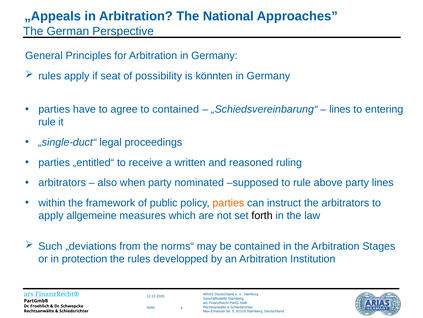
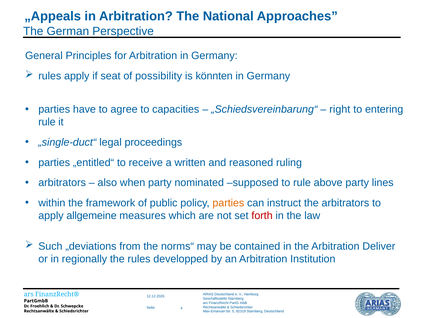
to contained: contained -> capacities (176, 109)
lines: lines -> right (340, 109)
forth colour: black -> red (262, 215)
Stages: Stages -> Deliver (379, 246)
protection: protection -> regionally (84, 258)
